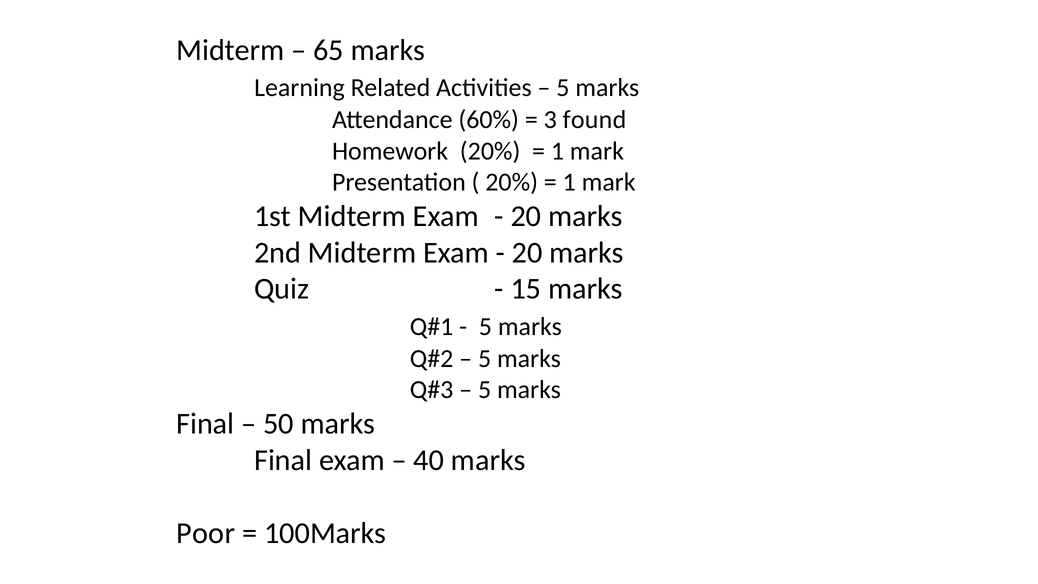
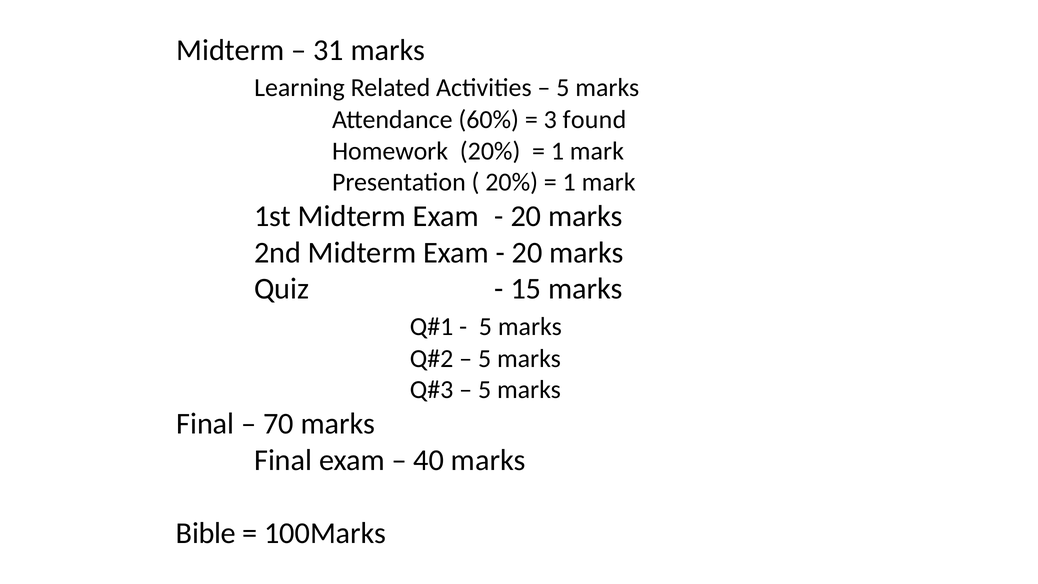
65: 65 -> 31 (328, 50)
50: 50 -> 70 (278, 424)
Poor: Poor -> Bible (206, 533)
